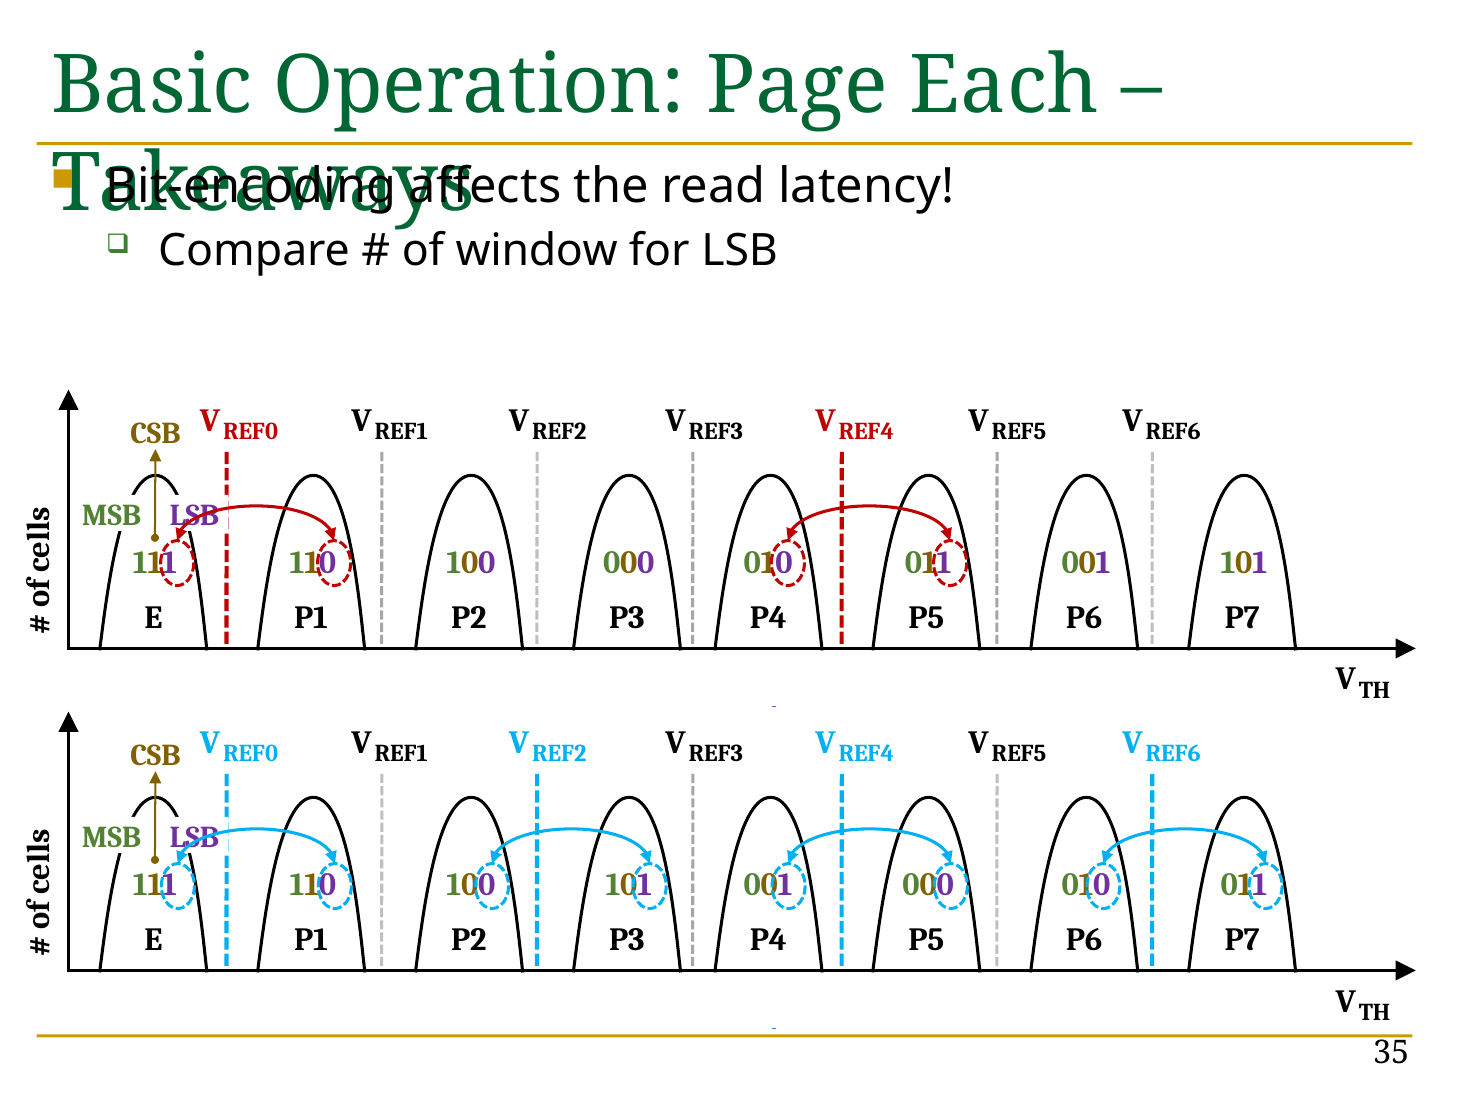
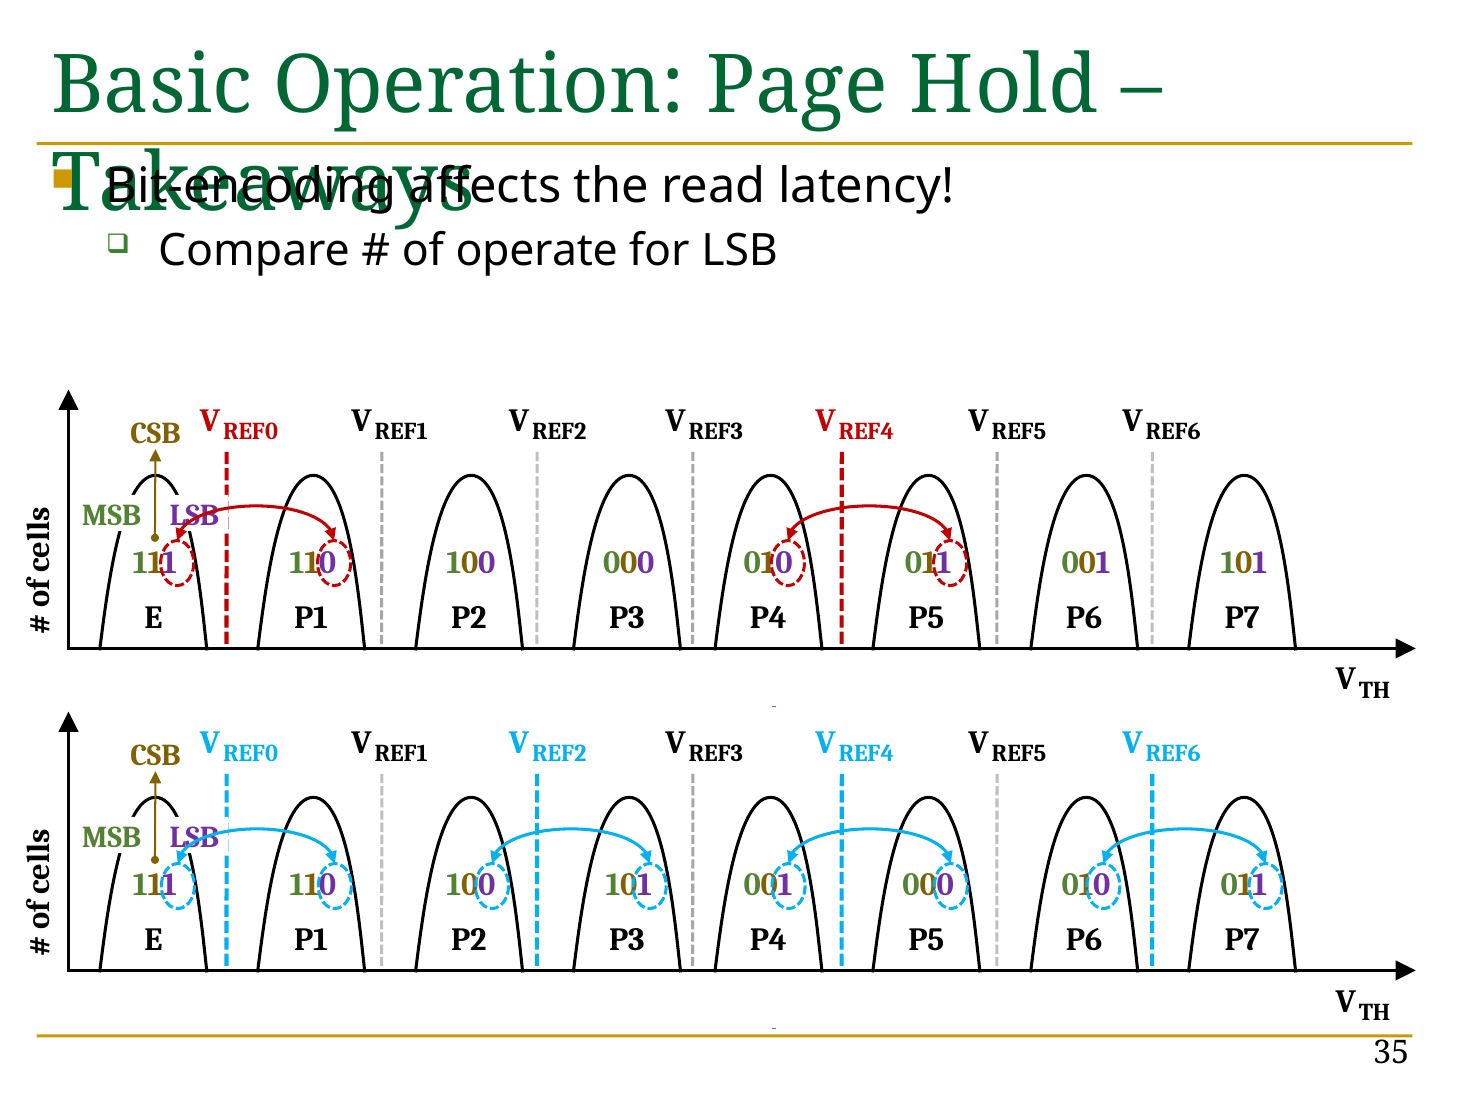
Each: Each -> Hold (1004, 86)
window: window -> operate (537, 251)
